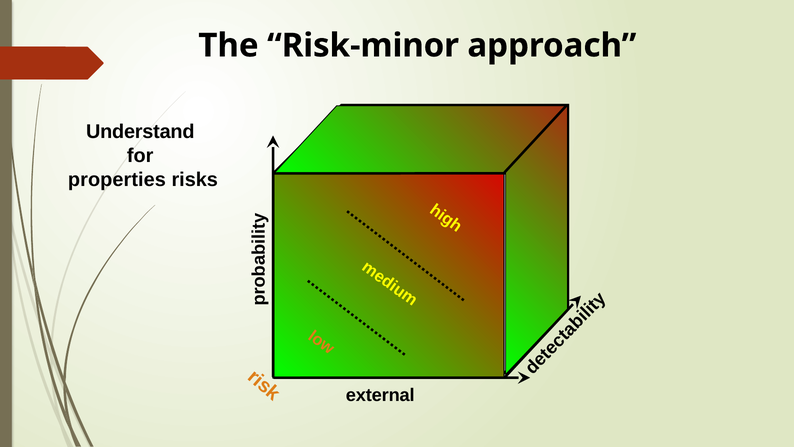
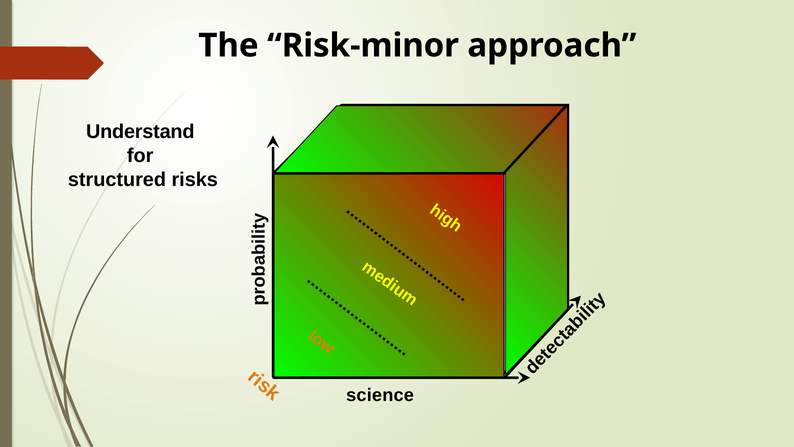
properties: properties -> structured (117, 179)
external: external -> science (380, 395)
